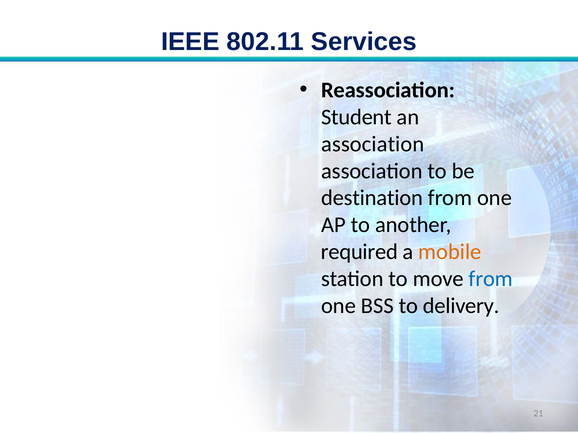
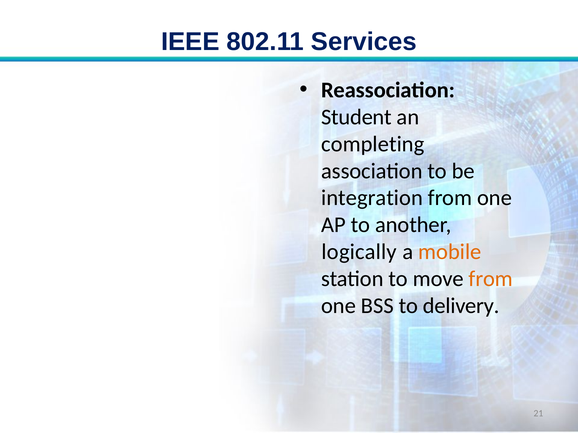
association: association -> completing (373, 144)
destination: destination -> integration (372, 198)
required: required -> logically (359, 252)
from colour: blue -> orange (491, 279)
